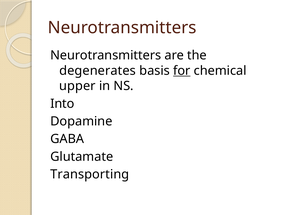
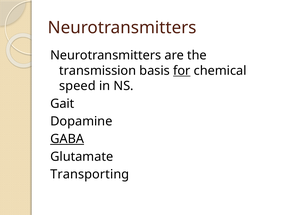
degenerates: degenerates -> transmission (98, 70)
upper: upper -> speed (77, 86)
Into: Into -> Gait (62, 103)
GABA underline: none -> present (67, 139)
